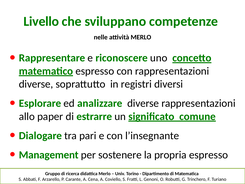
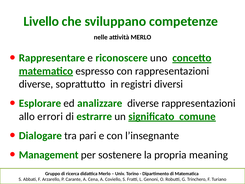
paper: paper -> errori (50, 116)
propria espresso: espresso -> meaning (209, 155)
